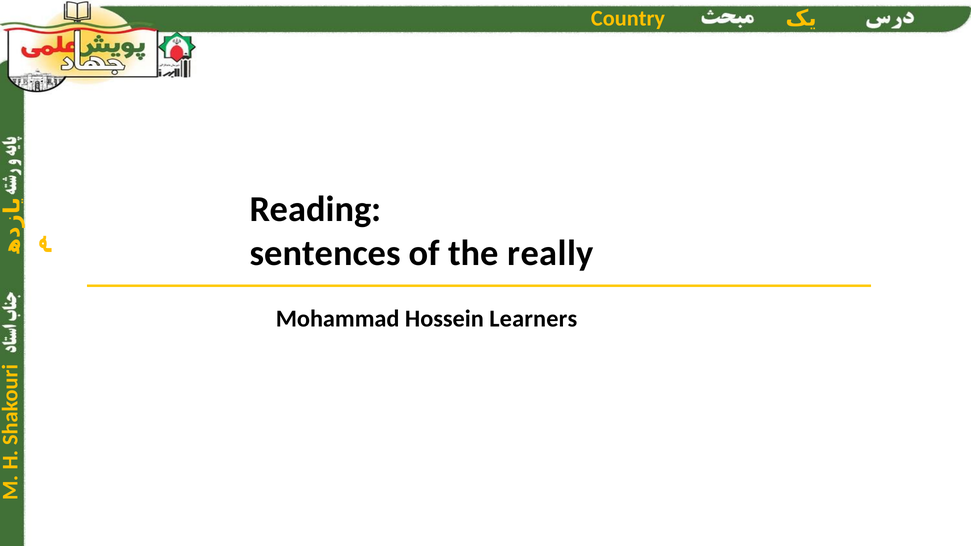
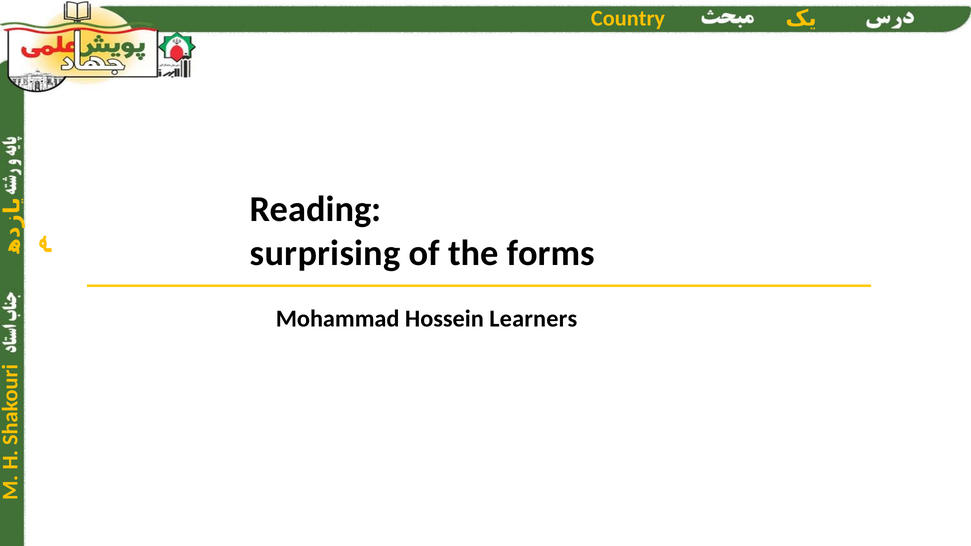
sentences: sentences -> surprising (325, 253)
really: really -> forms (551, 253)
